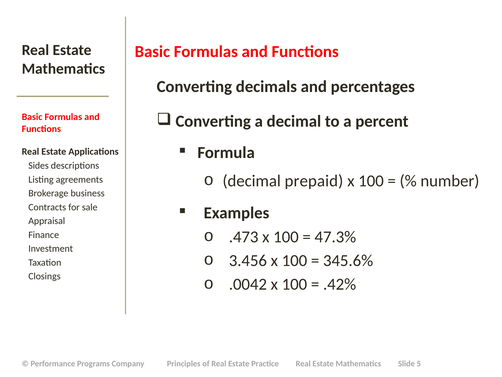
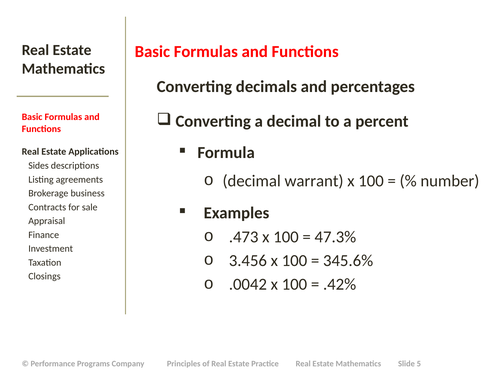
prepaid: prepaid -> warrant (314, 181)
